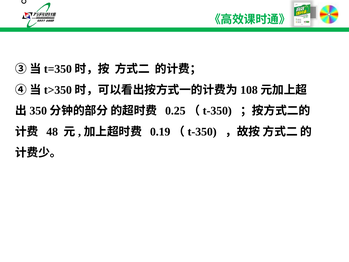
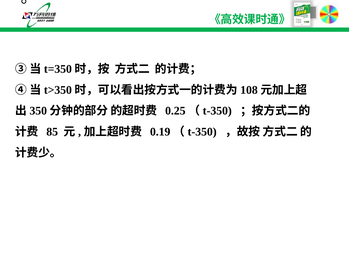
48: 48 -> 85 (52, 132)
